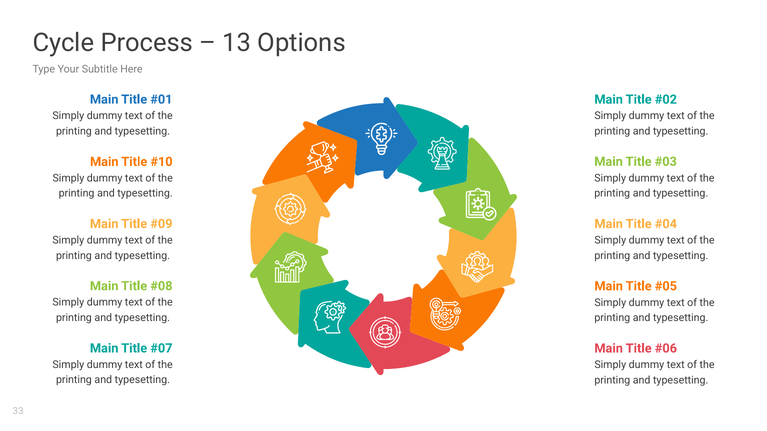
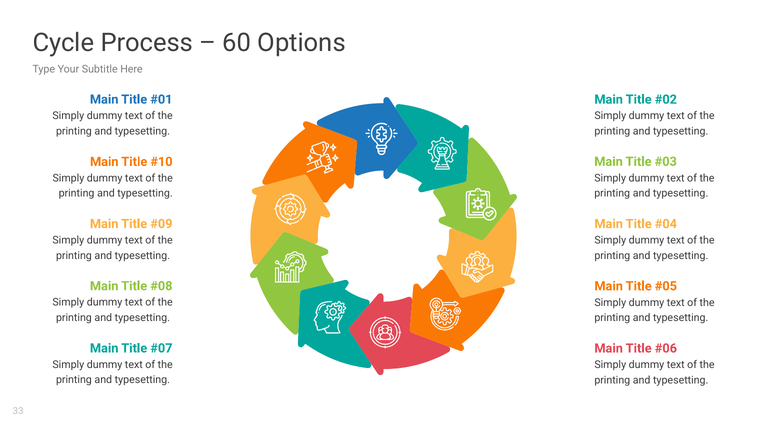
13: 13 -> 60 (237, 43)
